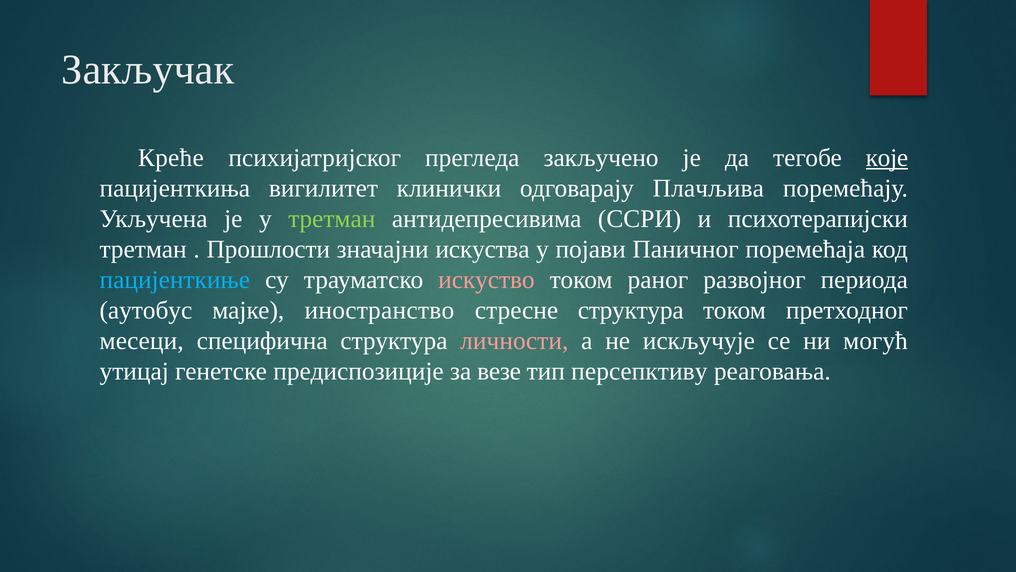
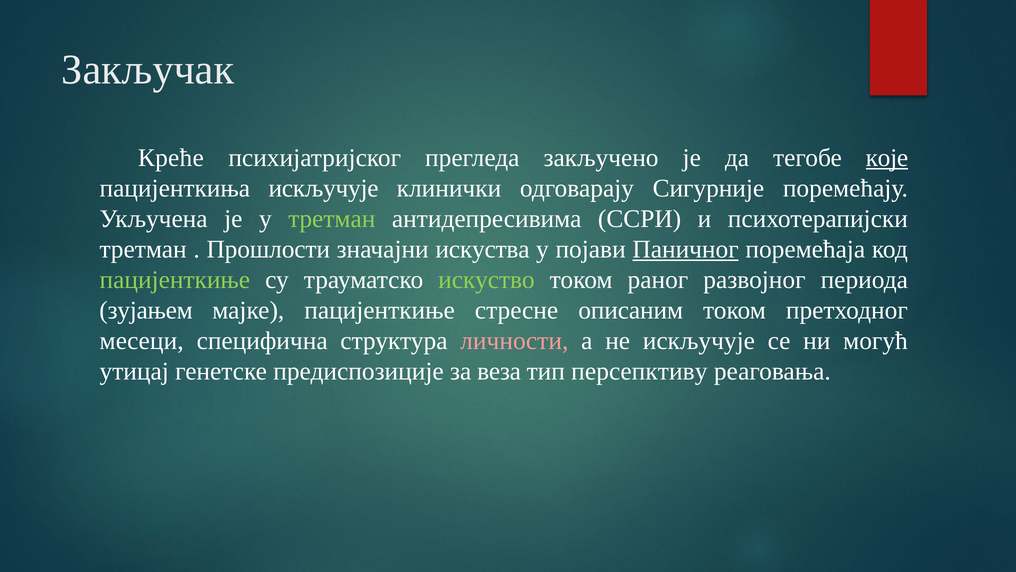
пацијенткиња вигилитет: вигилитет -> искључује (324, 188)
Плачљива: Плачљива -> Сигурније (708, 188)
Паничног underline: none -> present (686, 249)
пацијенткиње colour: light blue -> light green (175, 280)
искуство colour: pink -> light green (486, 280)
аутобус: аутобус -> зујањем (146, 310)
мајке иностранство: иностранство -> пацијенткиње (380, 310)
стресне структура: структура -> описаним (631, 310)
везе: везе -> веза (499, 371)
